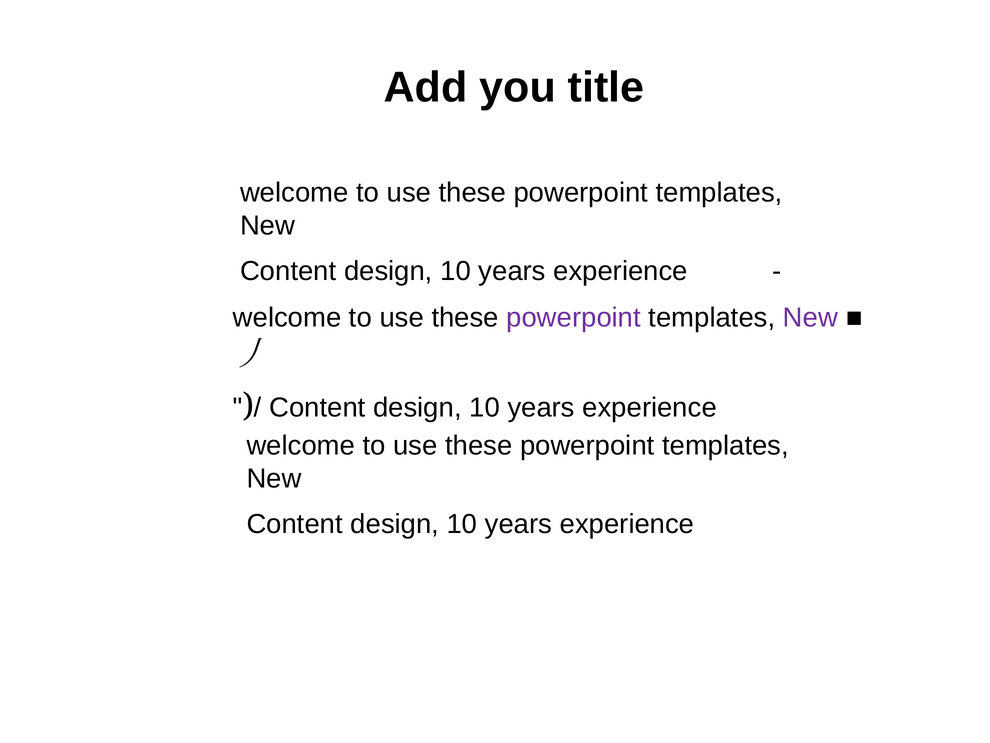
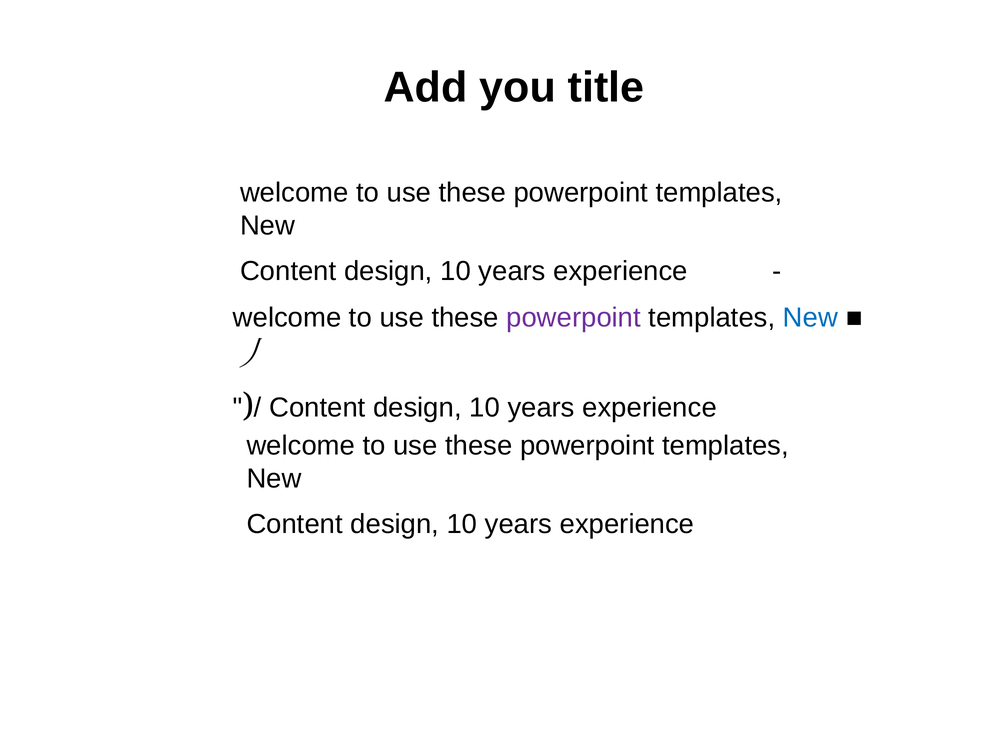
New colour: purple -> blue (810, 317)
